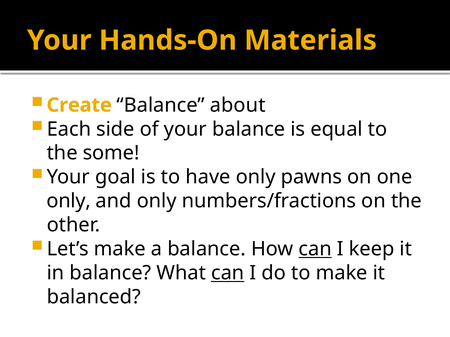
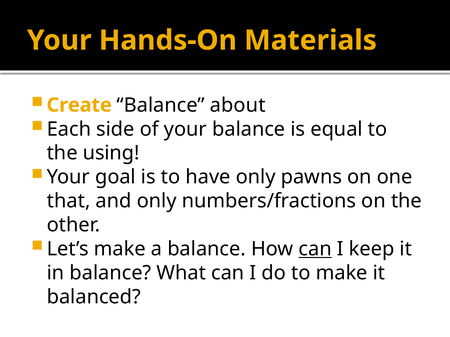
some: some -> using (111, 153)
only: only -> that (69, 201)
can underline: present -> none (228, 273)
